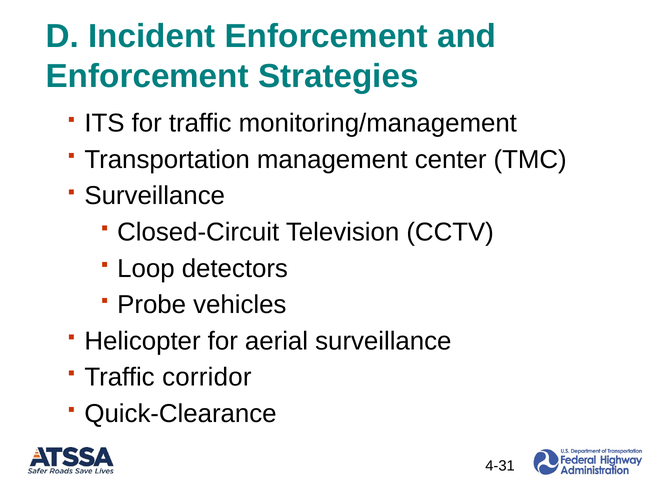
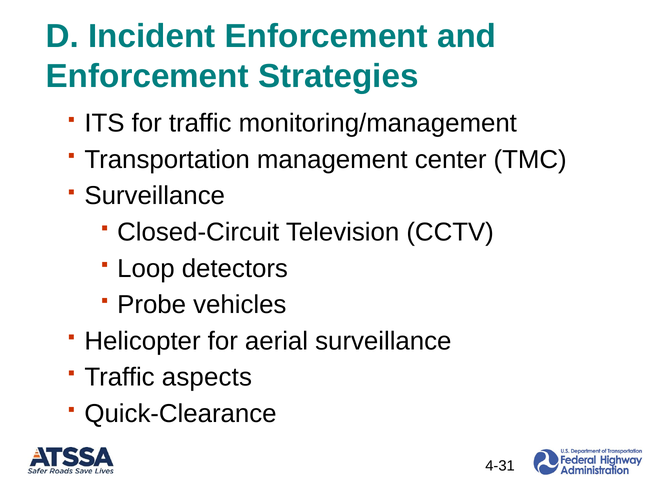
corridor: corridor -> aspects (207, 377)
